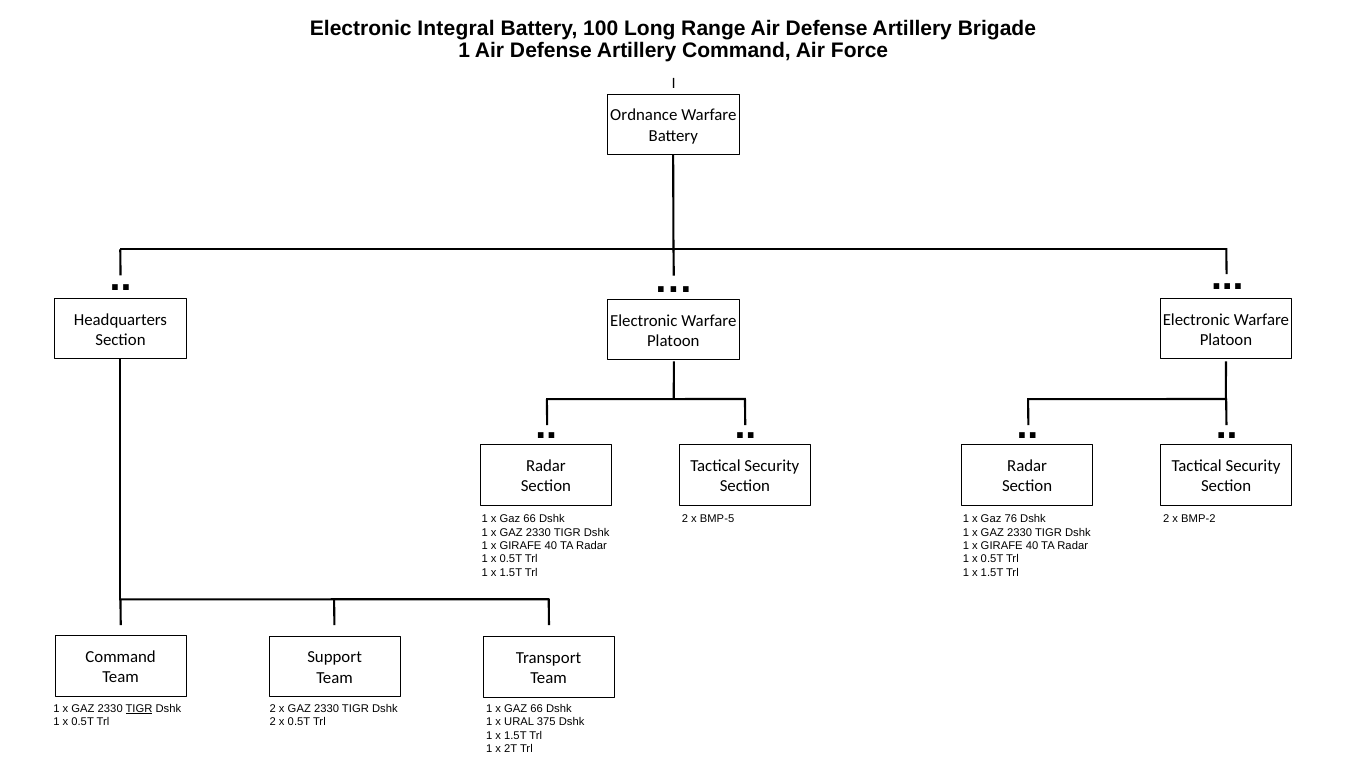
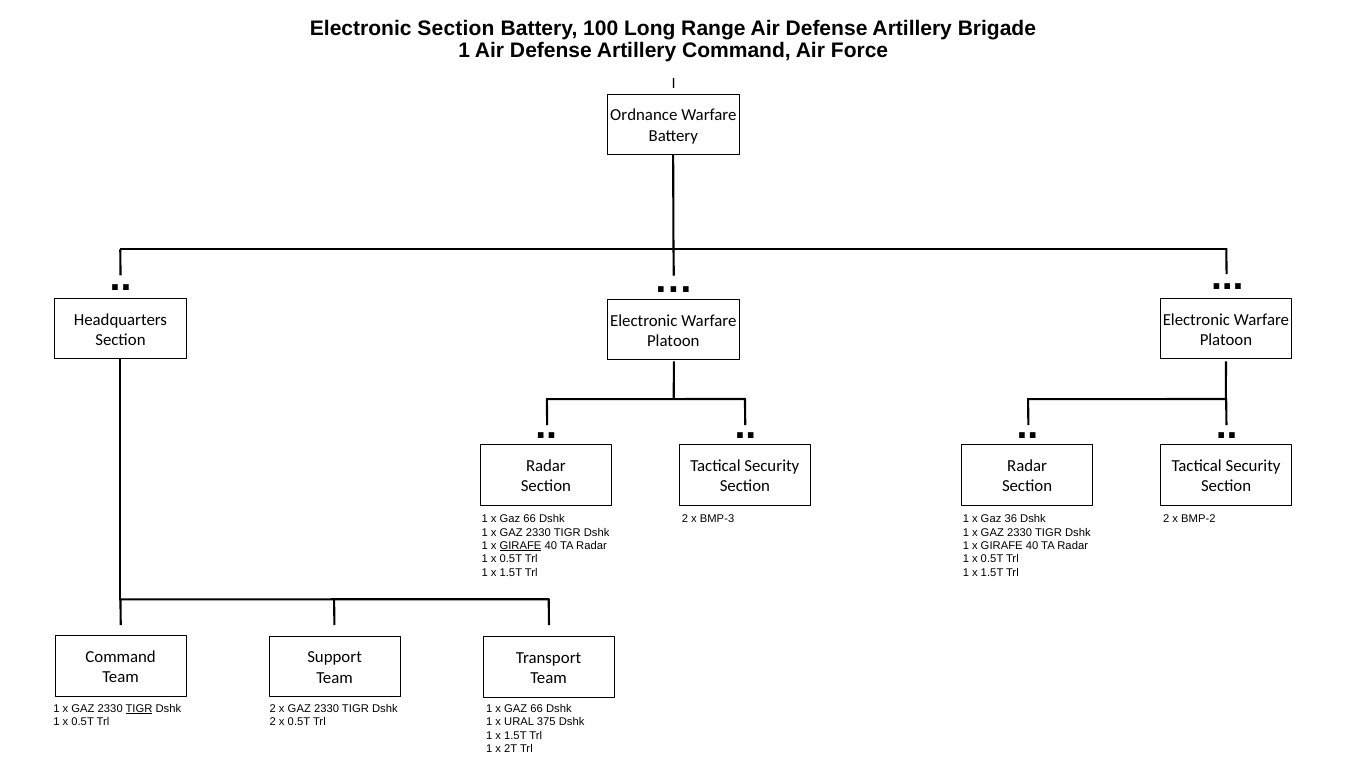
Electronic Integral: Integral -> Section (456, 28)
BMP-5: BMP-5 -> BMP-3 (717, 519)
76: 76 -> 36 (1011, 519)
GIRAFE underline: none -> present (520, 546)
